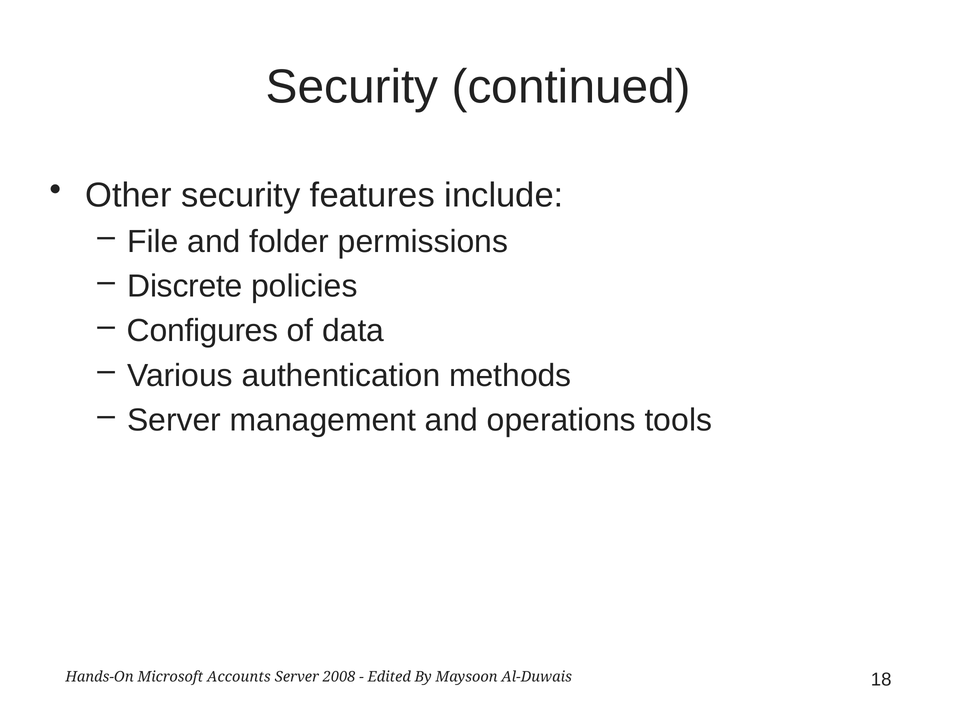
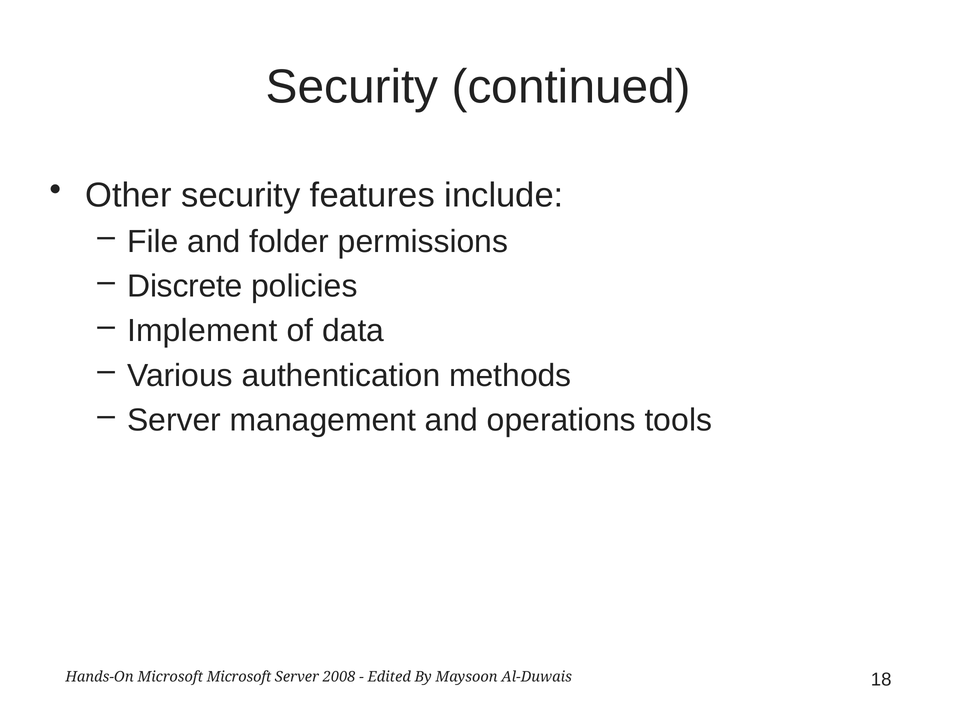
Configures: Configures -> Implement (202, 331)
Microsoft Accounts: Accounts -> Microsoft (239, 676)
